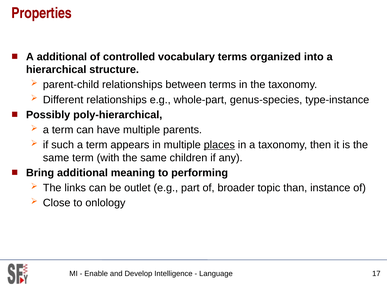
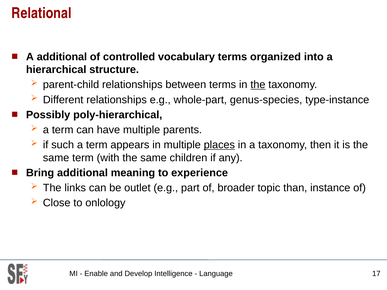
Properties: Properties -> Relational (42, 13)
the underline: none -> present (258, 85)
performing: performing -> experience (200, 173)
